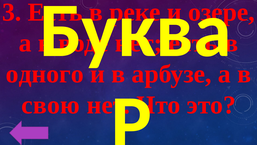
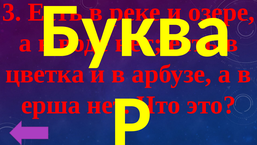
одного: одного -> цветка (45, 74)
свою: свою -> ерша (51, 105)
